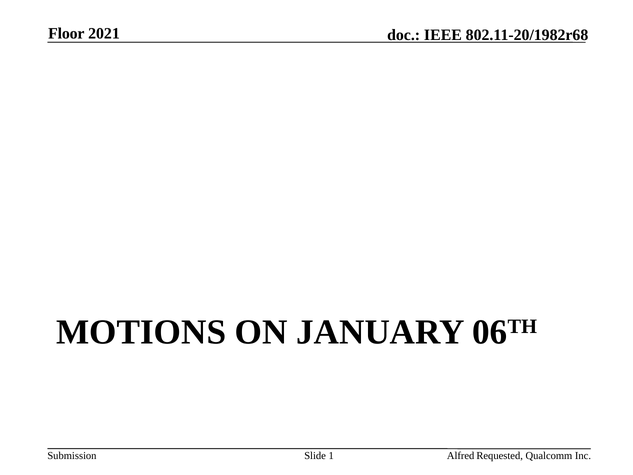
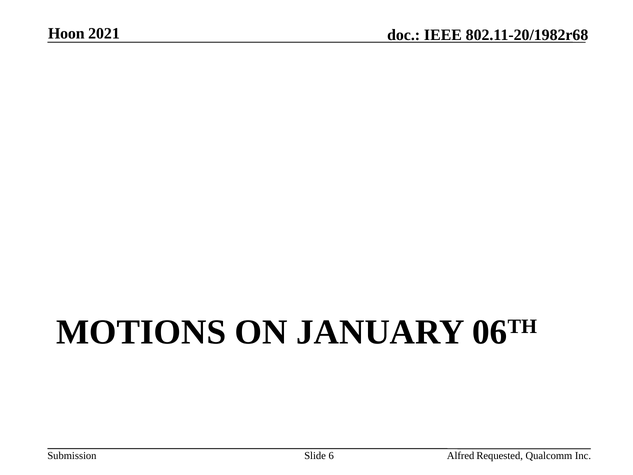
Floor: Floor -> Hoon (66, 34)
1: 1 -> 6 (331, 455)
